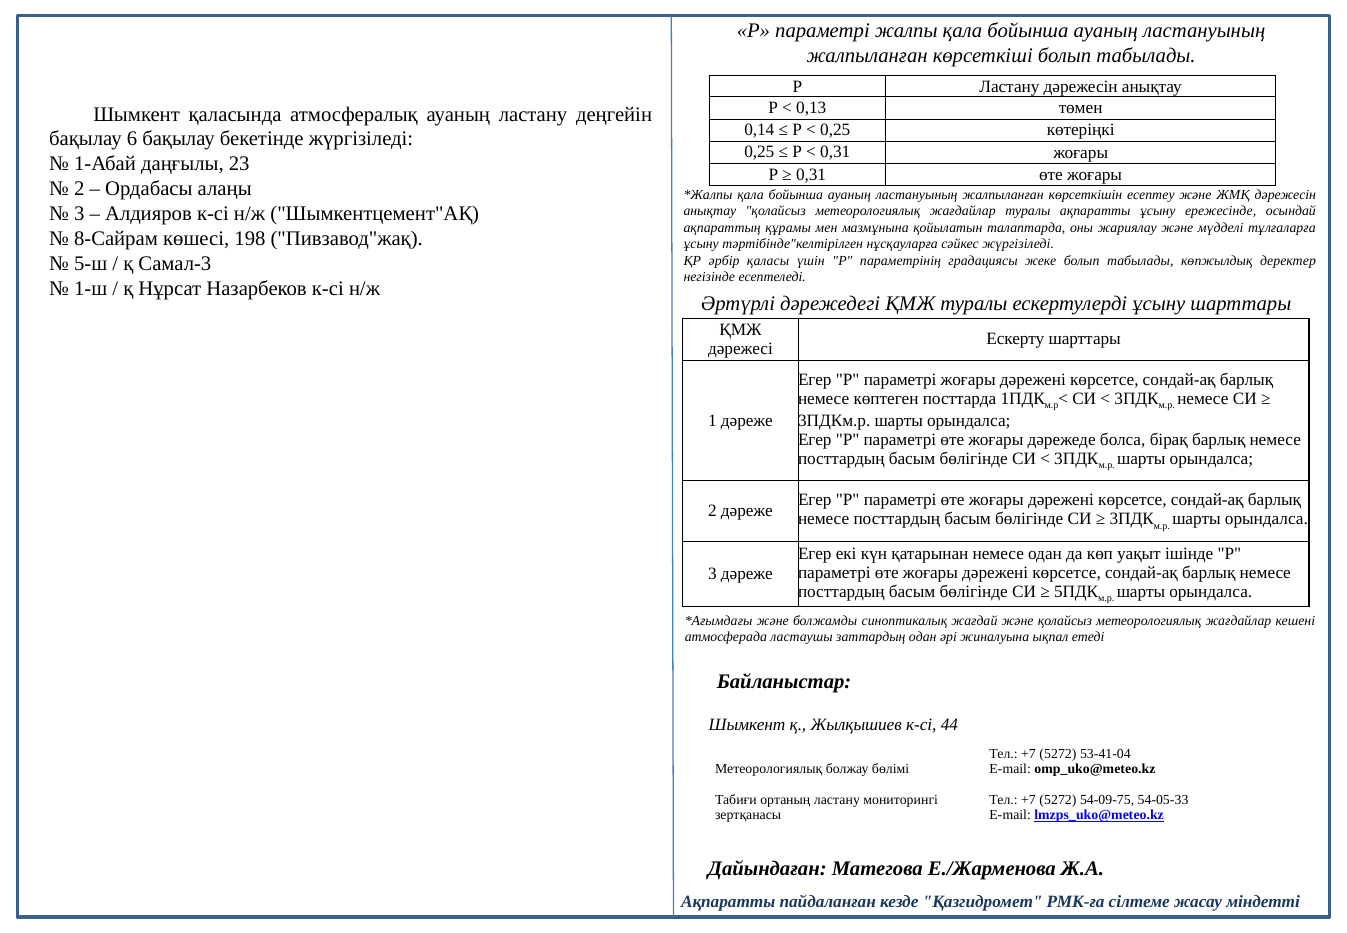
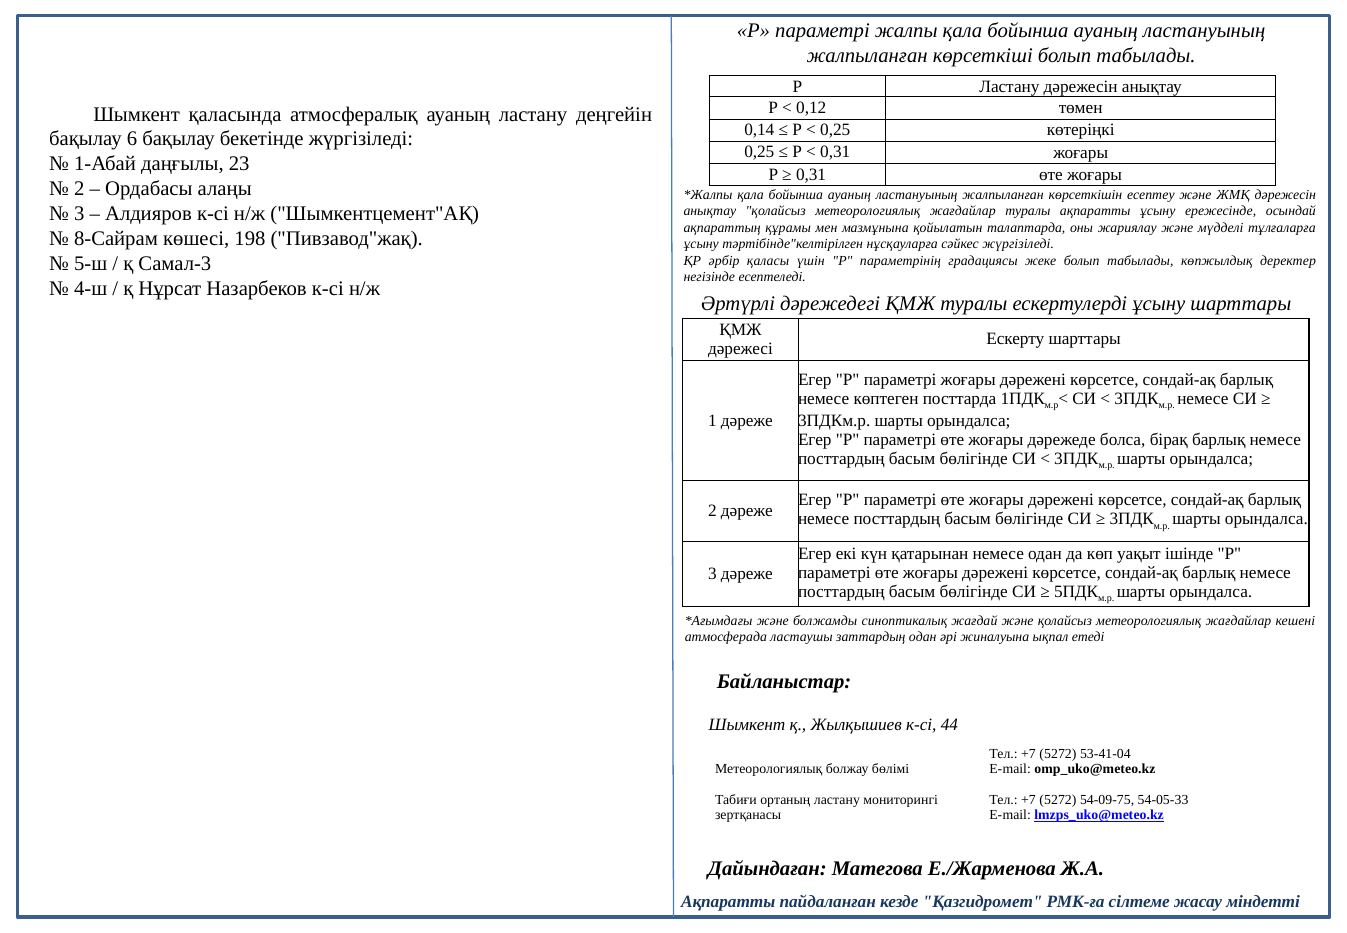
0,13: 0,13 -> 0,12 (811, 108)
1-ш: 1-ш -> 4-ш (91, 288)
